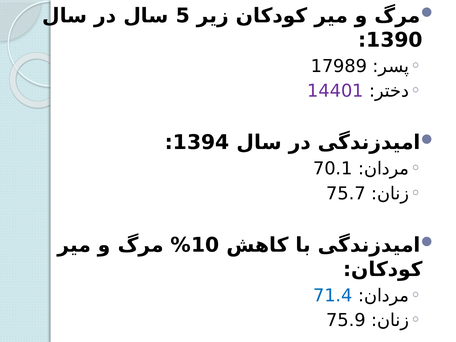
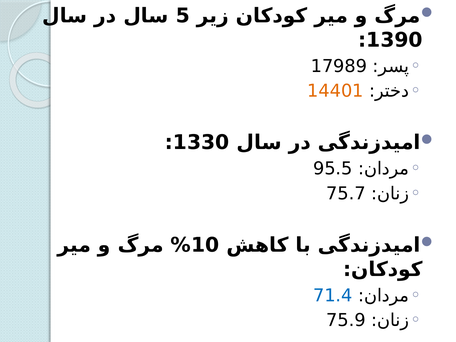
14401 colour: purple -> orange (335, 91)
1394: 1394 -> 1330 (201, 143)
70.1: 70.1 -> 95.5 (333, 169)
